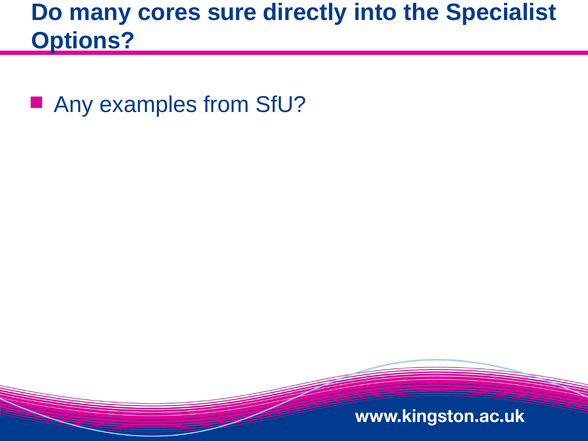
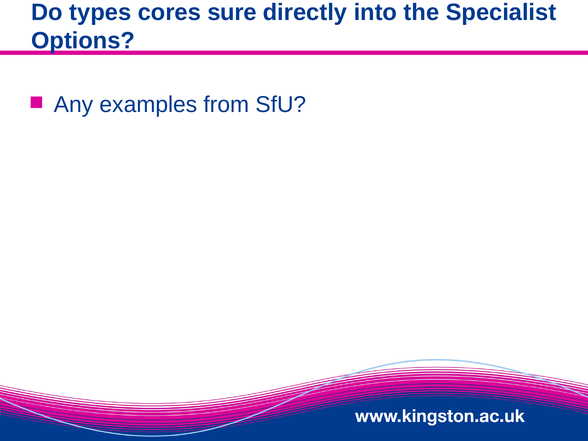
many: many -> types (100, 12)
